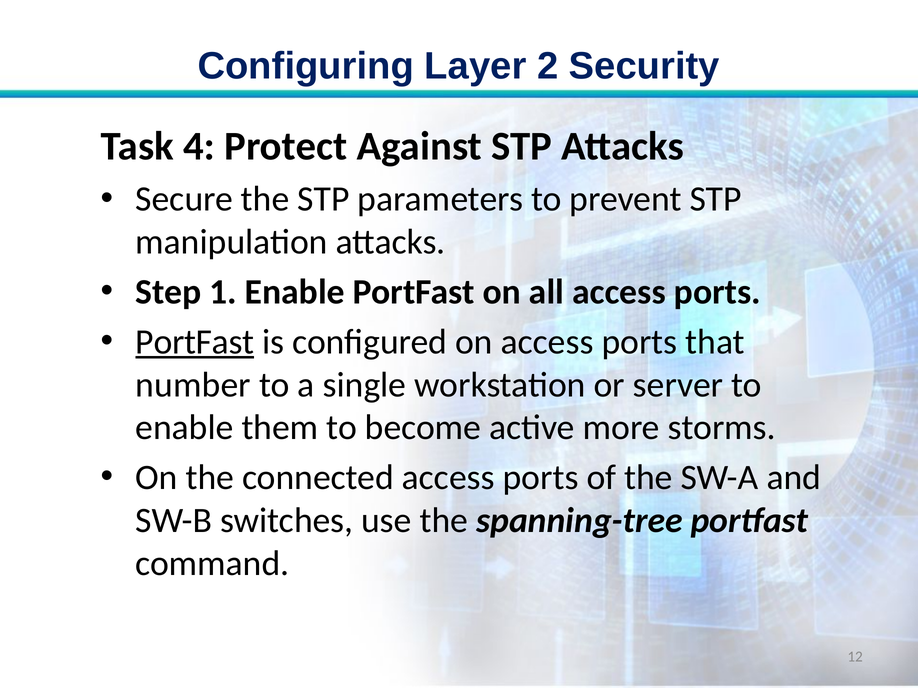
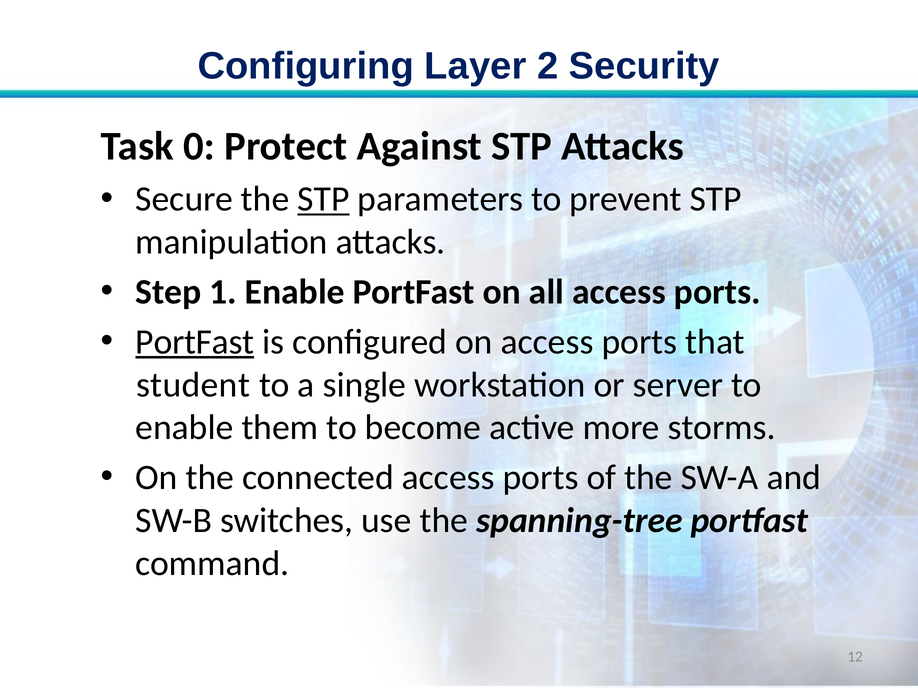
4: 4 -> 0 (199, 147)
STP underline: none -> present (323, 199)
number: number -> student (193, 385)
